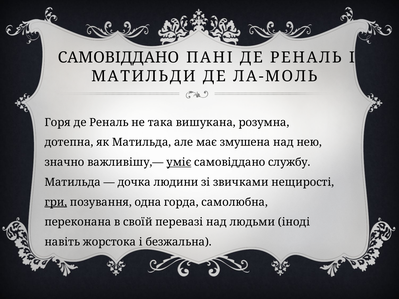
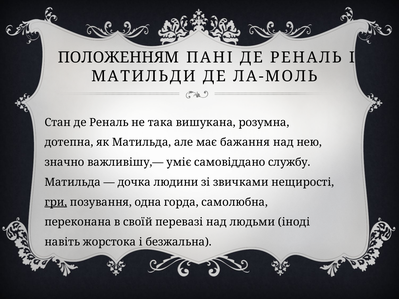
САМОВІДДАНО: САМОВІДДАНО -> ПОЛОЖЕННЯМ (118, 58)
Горя: Горя -> Стан (58, 122)
змушена: змушена -> бажання (245, 142)
уміє underline: present -> none (179, 162)
